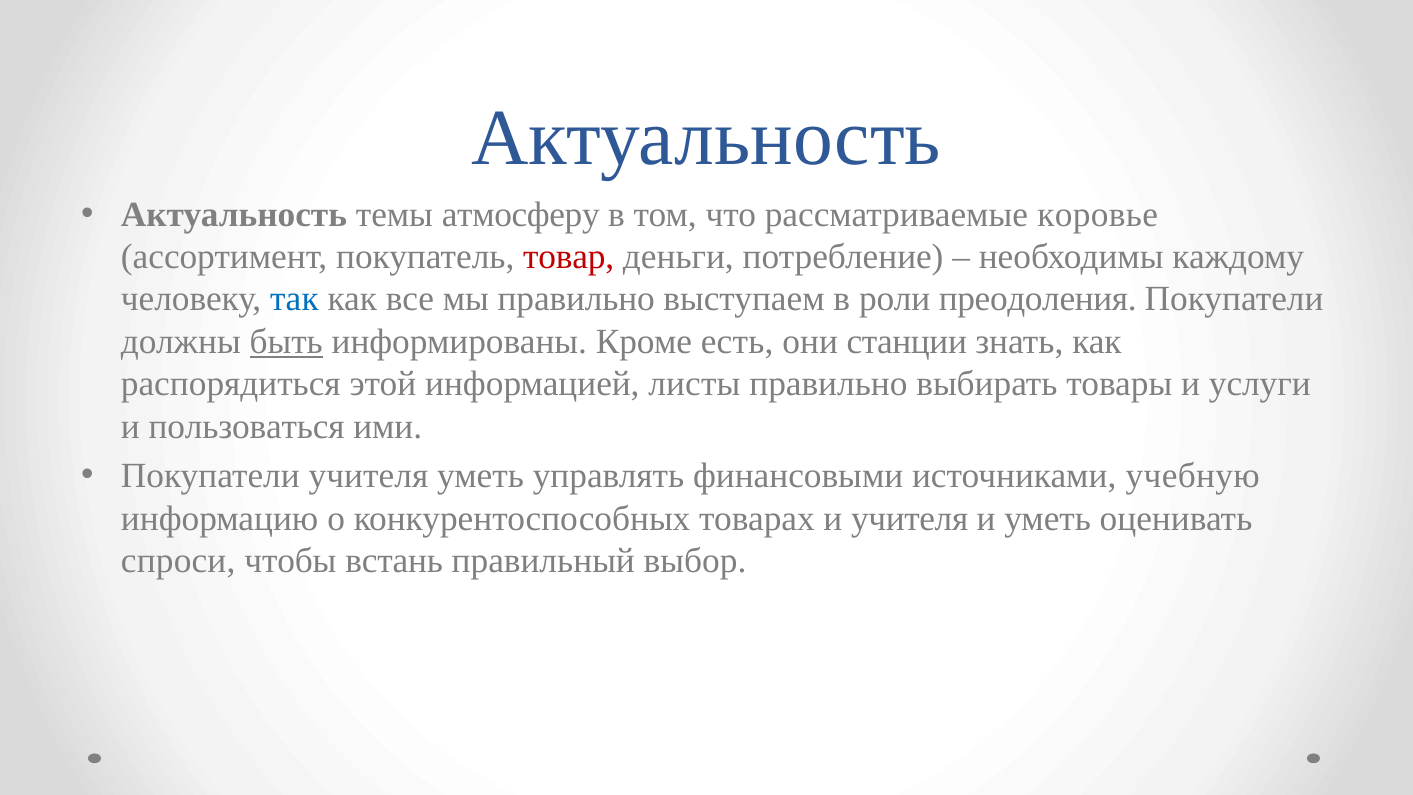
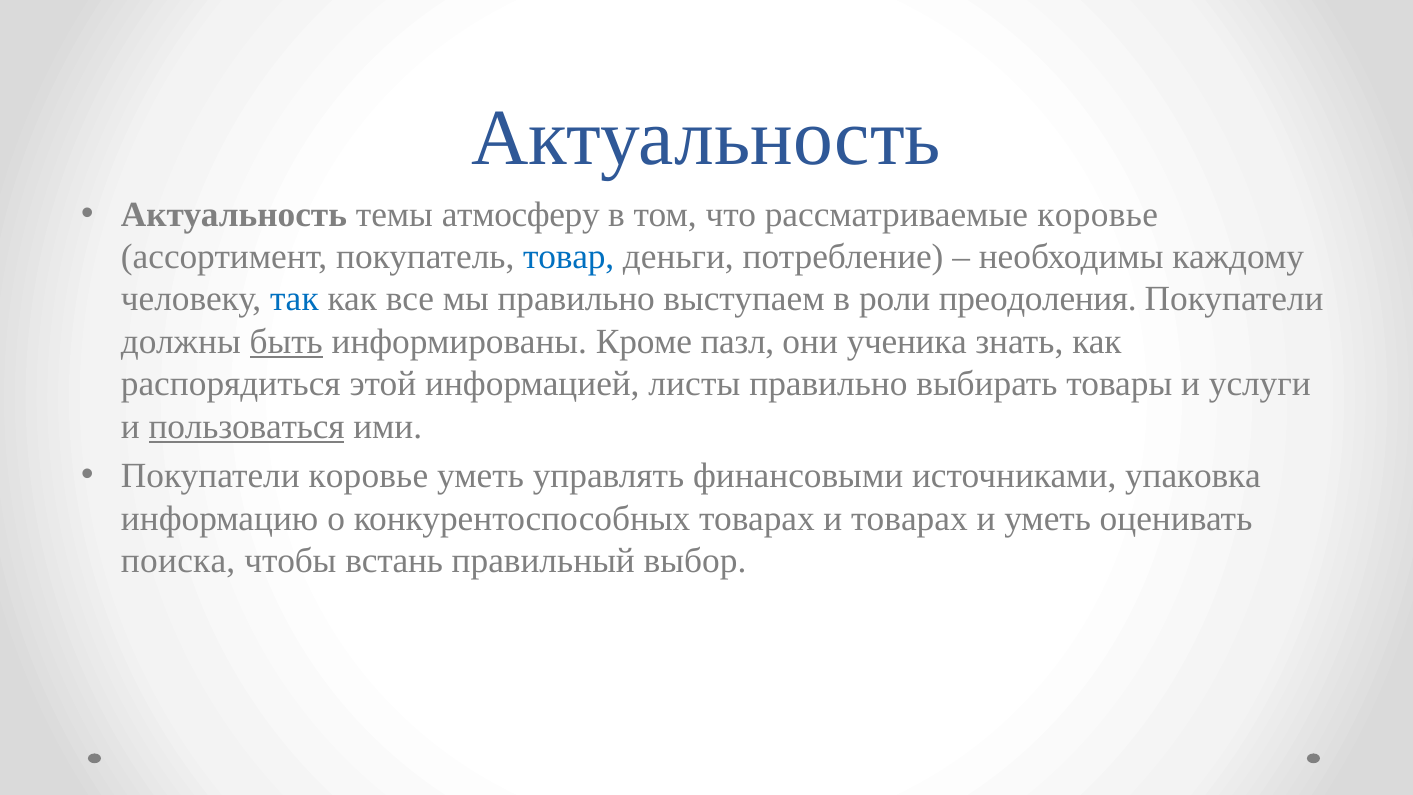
товар colour: red -> blue (569, 257)
есть: есть -> пазл (737, 342)
станции: станции -> ученика (907, 342)
пользоваться underline: none -> present (247, 426)
Покупатели учителя: учителя -> коровье (368, 476)
учебную: учебную -> упаковка (1193, 476)
и учителя: учителя -> товарах (909, 518)
спроси: спроси -> поиска (178, 561)
